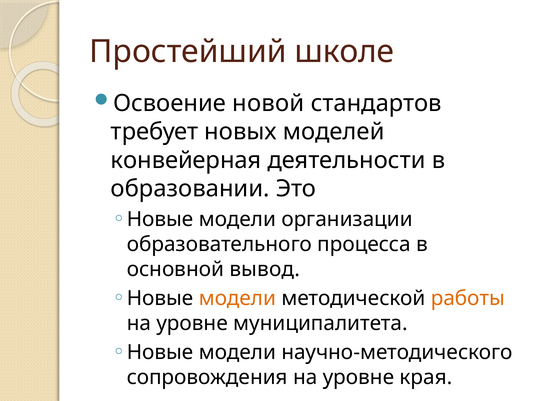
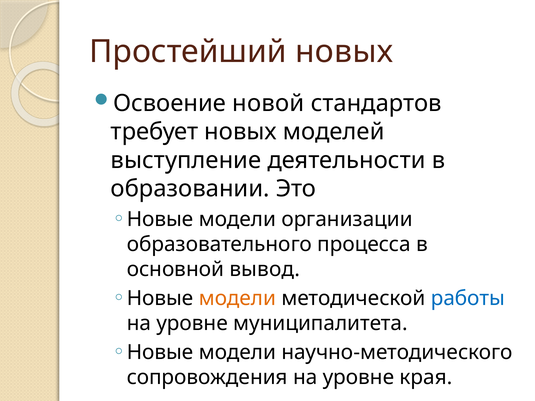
Простейший школе: школе -> новых (344, 52)
конвейерная: конвейерная -> выступление (186, 160)
работы colour: orange -> blue (468, 299)
